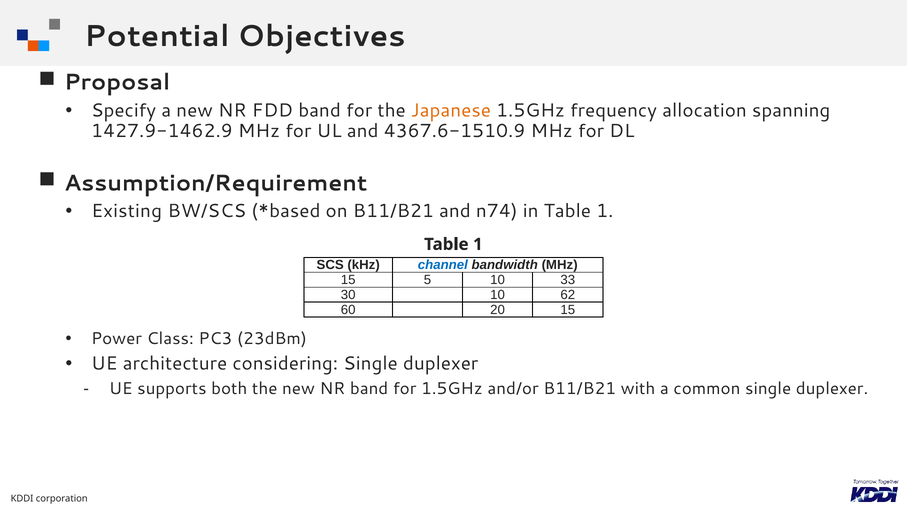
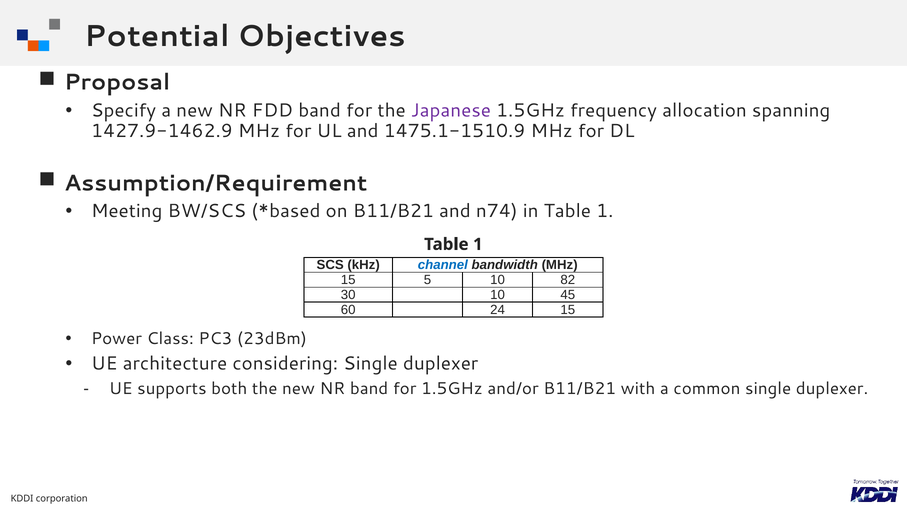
Japanese colour: orange -> purple (451, 111)
4367.6-1510.9: 4367.6-1510.9 -> 1475.1-1510.9 (455, 131)
Existing: Existing -> Meeting (127, 211)
33: 33 -> 82 (568, 280)
62: 62 -> 45 (568, 295)
20: 20 -> 24 (498, 310)
